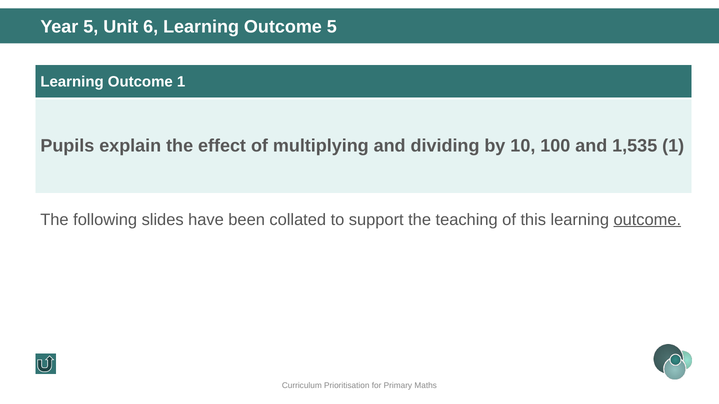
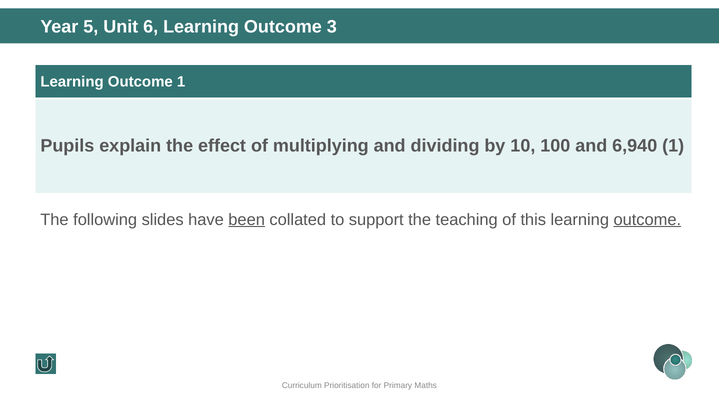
Outcome 5: 5 -> 3 (332, 27)
1,535: 1,535 -> 6,940 (635, 146)
been underline: none -> present (247, 220)
